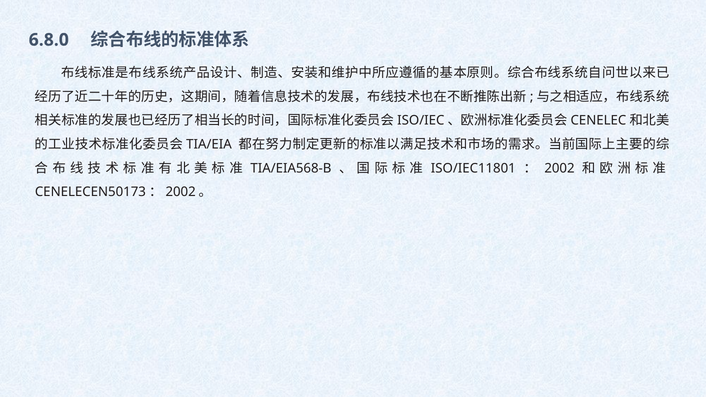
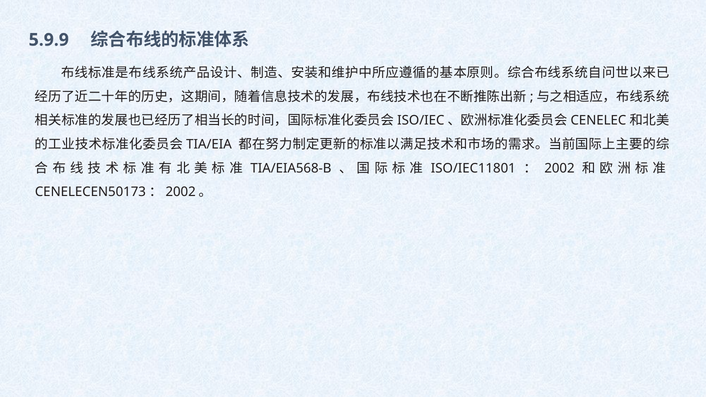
6.8.0: 6.8.0 -> 5.9.9 (49, 40)
